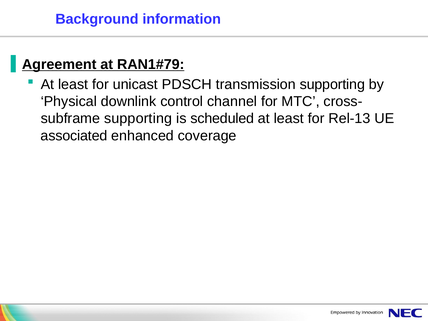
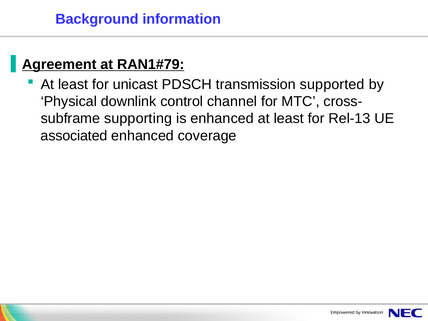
transmission supporting: supporting -> supported (332, 84)
is scheduled: scheduled -> enhanced (222, 119)
